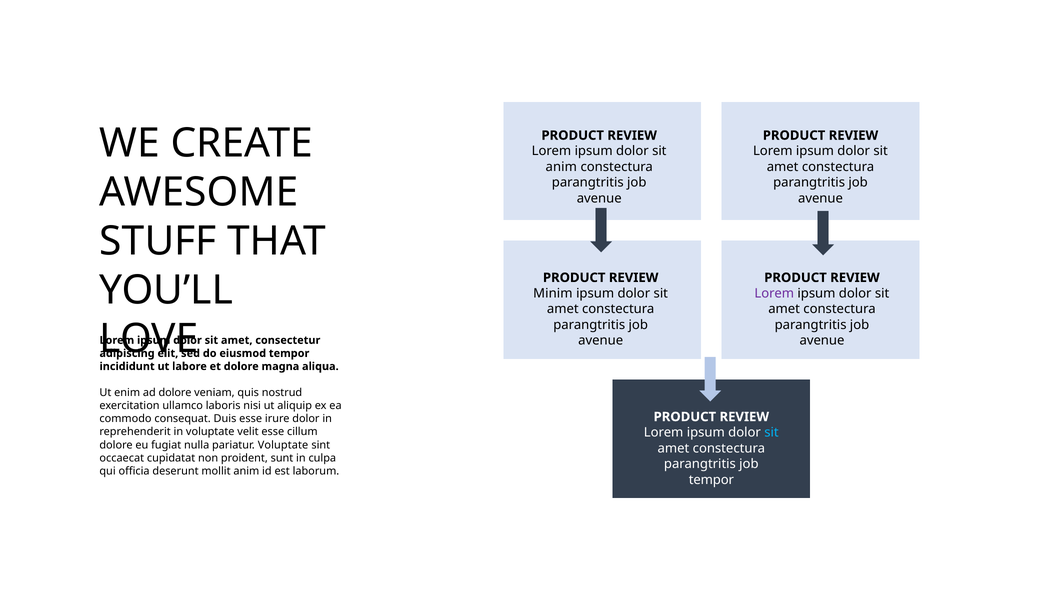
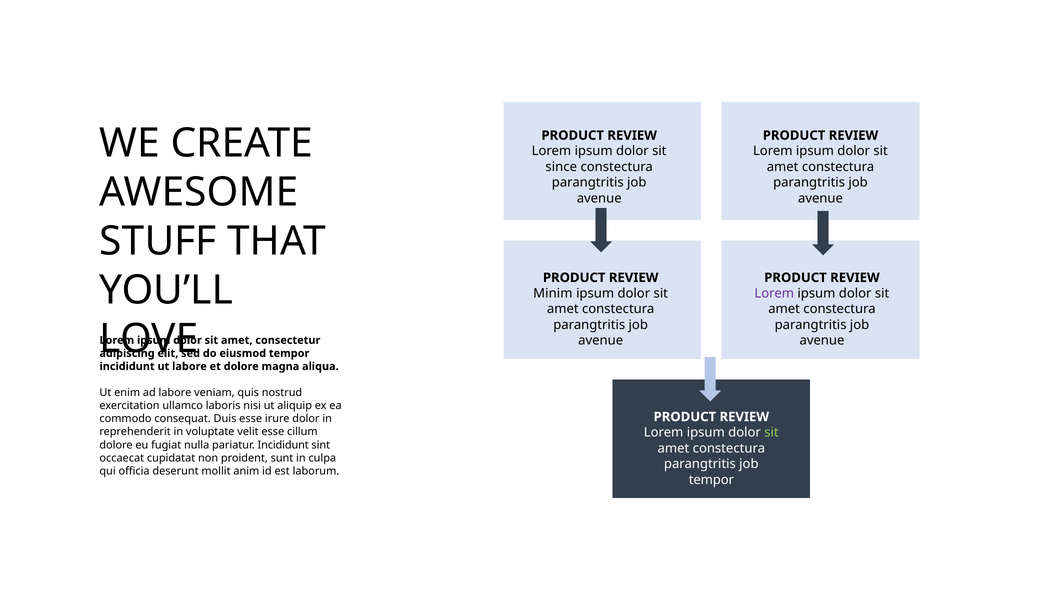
anim: anim -> since (561, 167)
ad dolore: dolore -> labore (175, 393)
sit colour: light blue -> light green (771, 433)
pariatur Voluptate: Voluptate -> Incididunt (283, 445)
